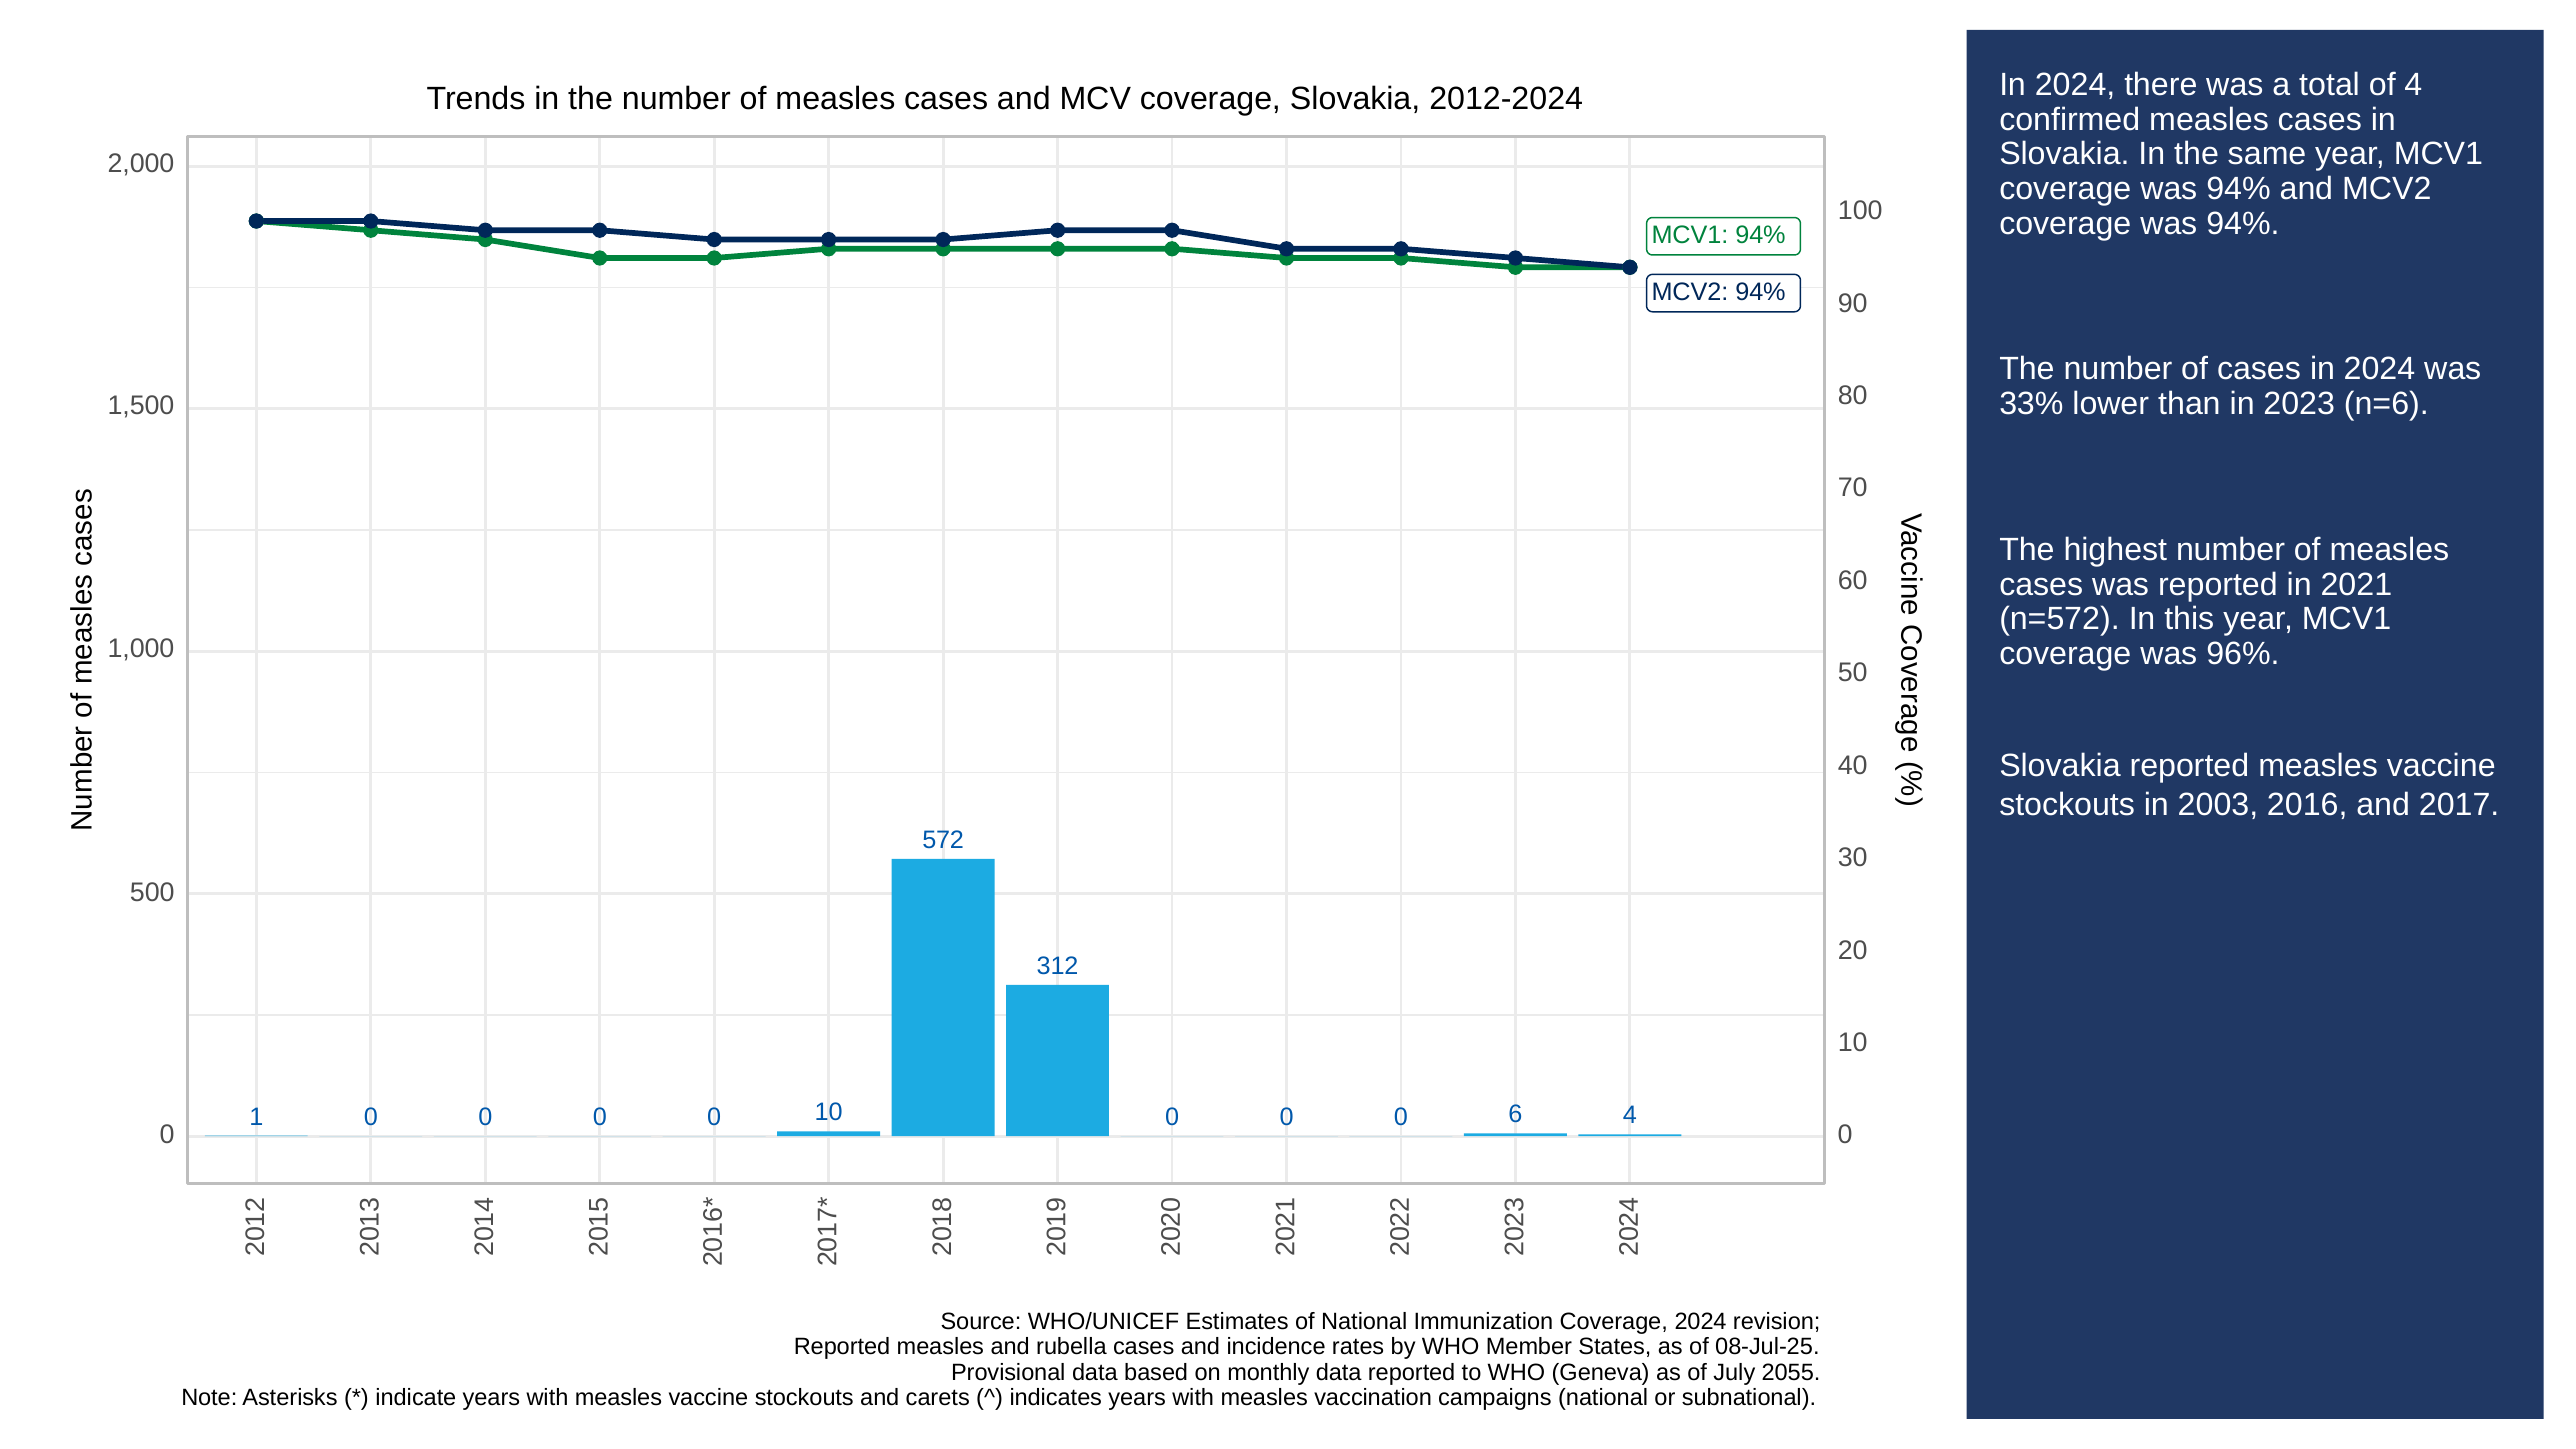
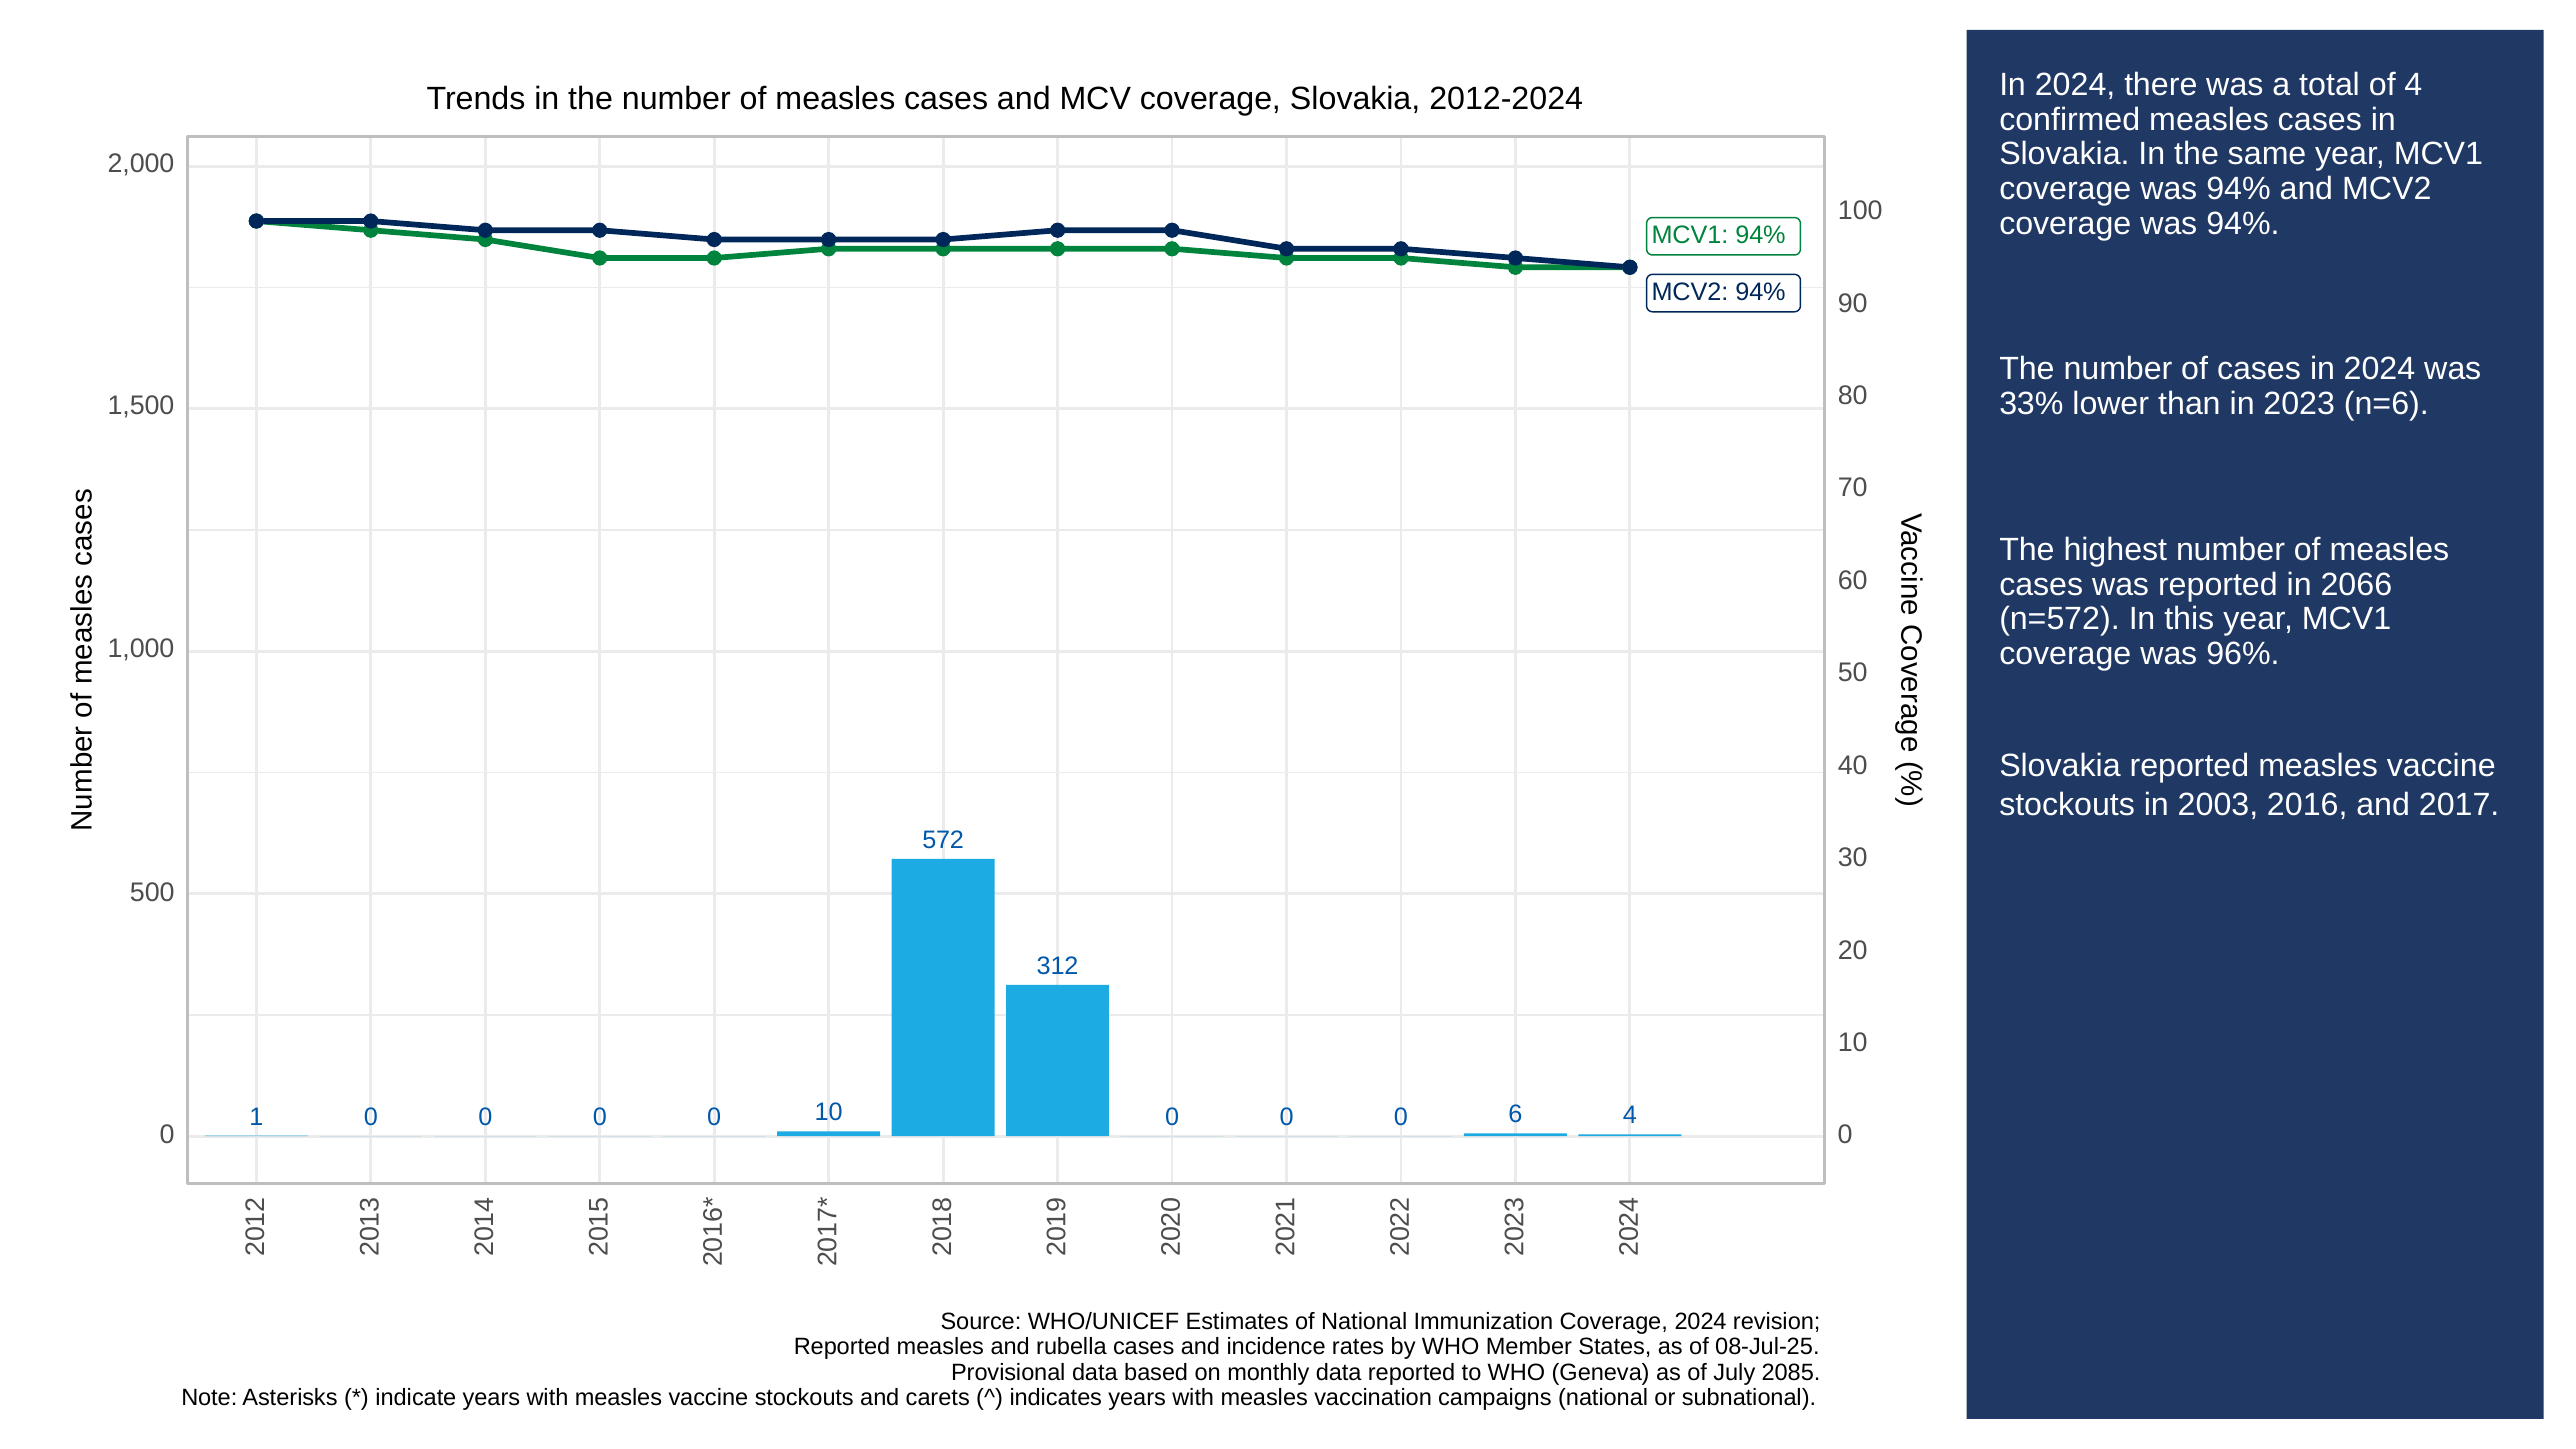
2021: 2021 -> 2066 (2356, 584)
2055: 2055 -> 2085 (1791, 1373)
